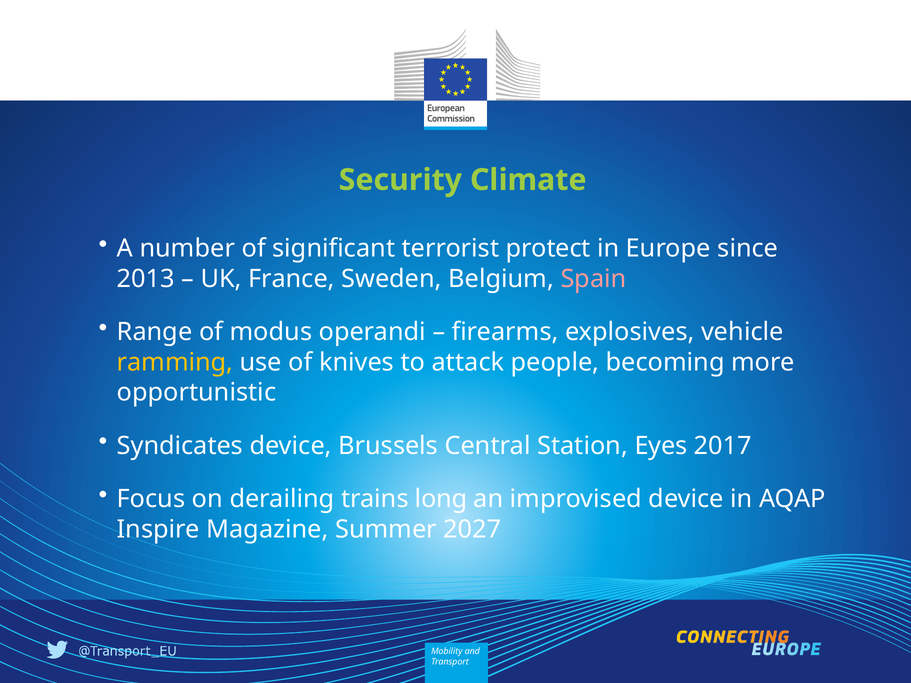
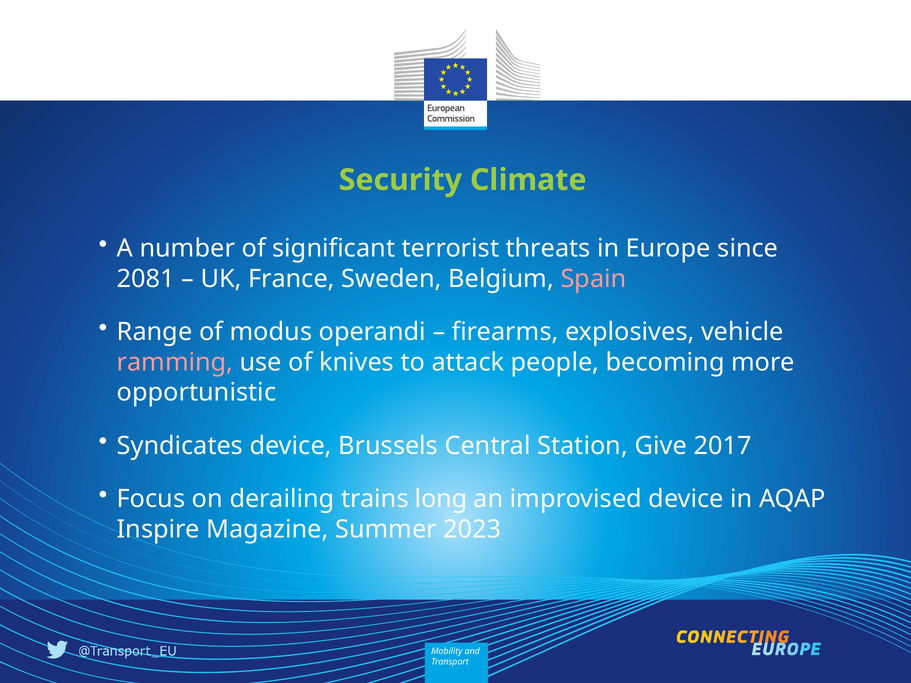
protect: protect -> threats (548, 248)
2013: 2013 -> 2081 (146, 279)
ramming colour: yellow -> pink (175, 362)
Eyes: Eyes -> Give (661, 446)
2027: 2027 -> 2023 (472, 529)
